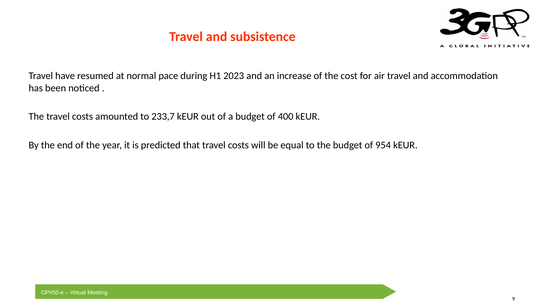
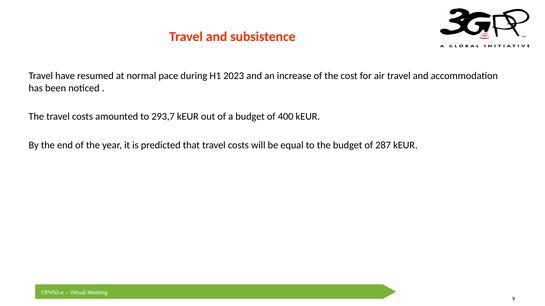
233,7: 233,7 -> 293,7 (163, 117)
954: 954 -> 287 (383, 145)
